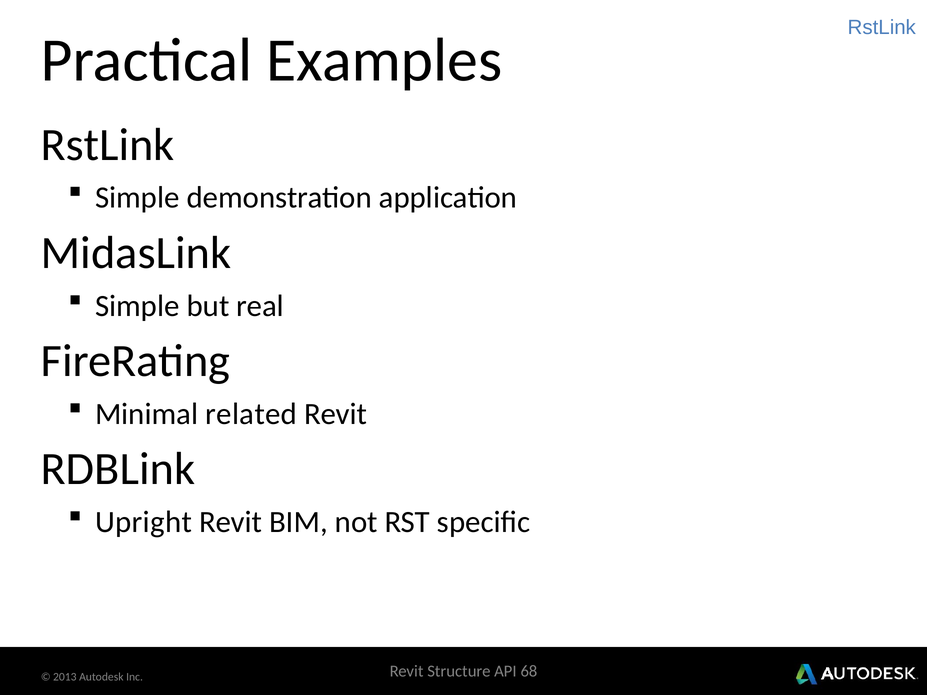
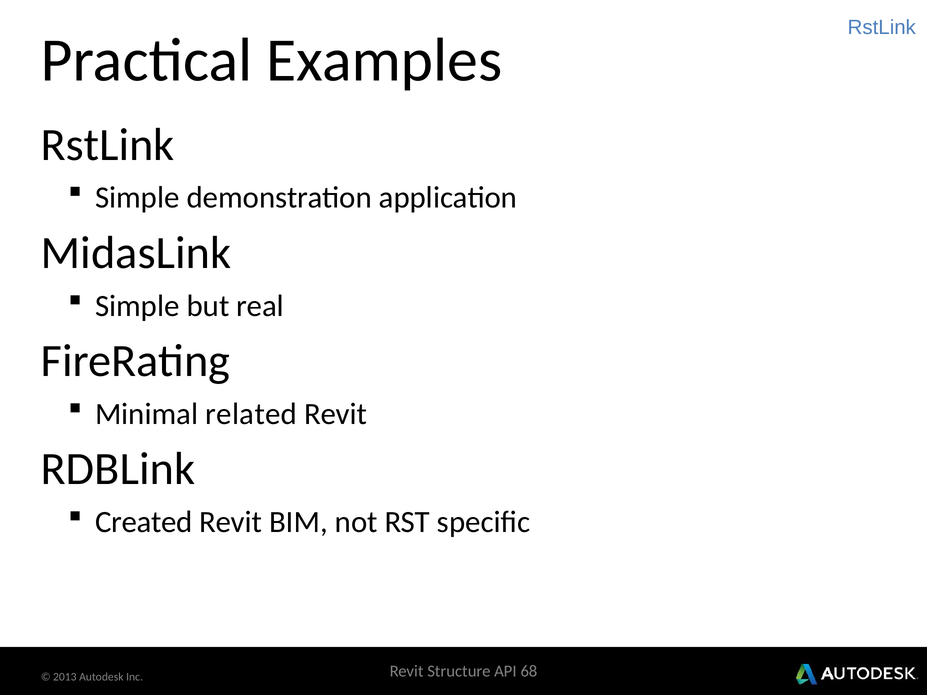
Upright: Upright -> Created (144, 522)
